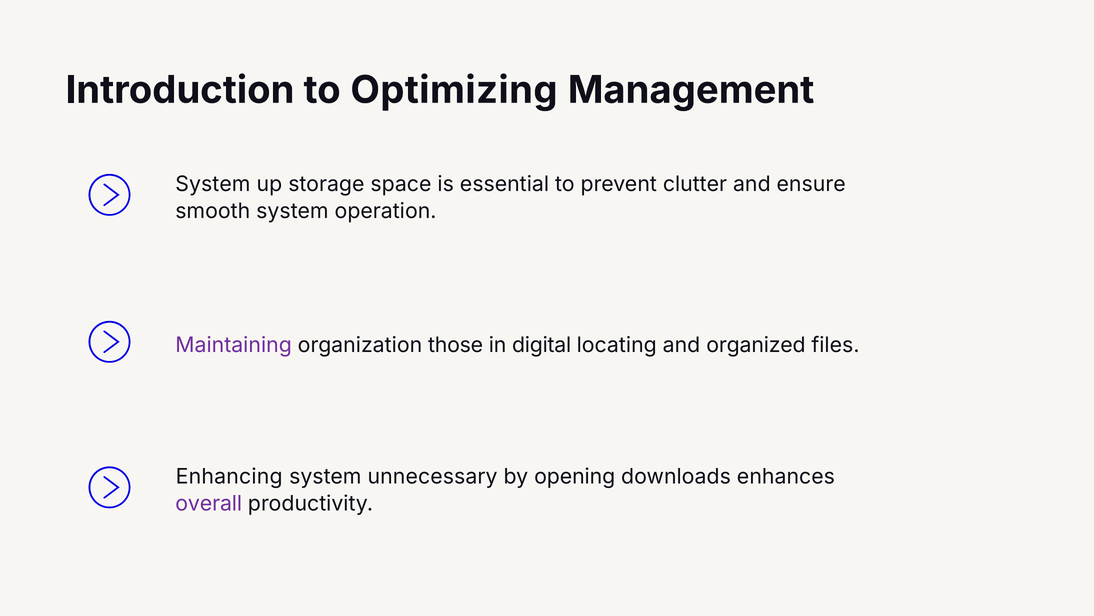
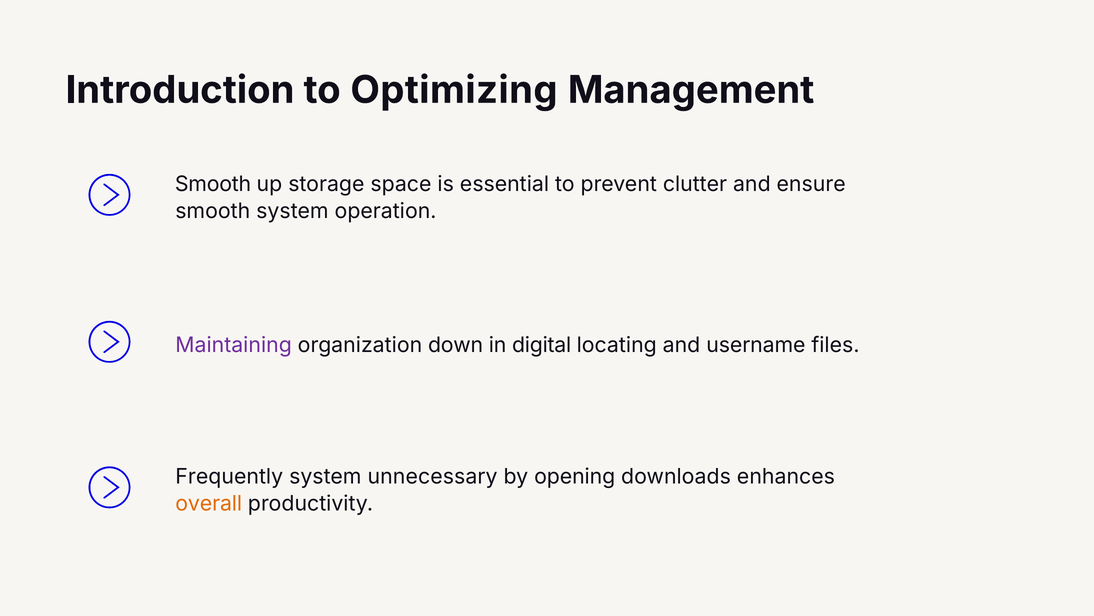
System: System -> Smooth (213, 184)
those: those -> down (456, 345)
organized: organized -> username (756, 345)
Enhancing: Enhancing -> Frequently (229, 476)
overall colour: purple -> orange (209, 503)
